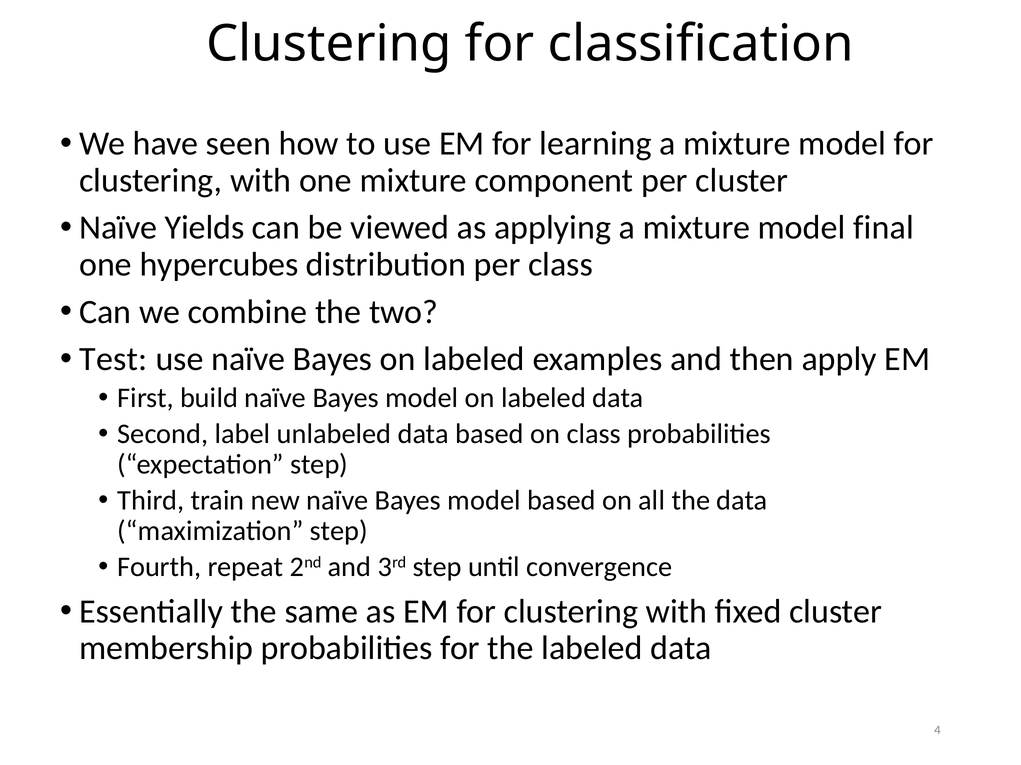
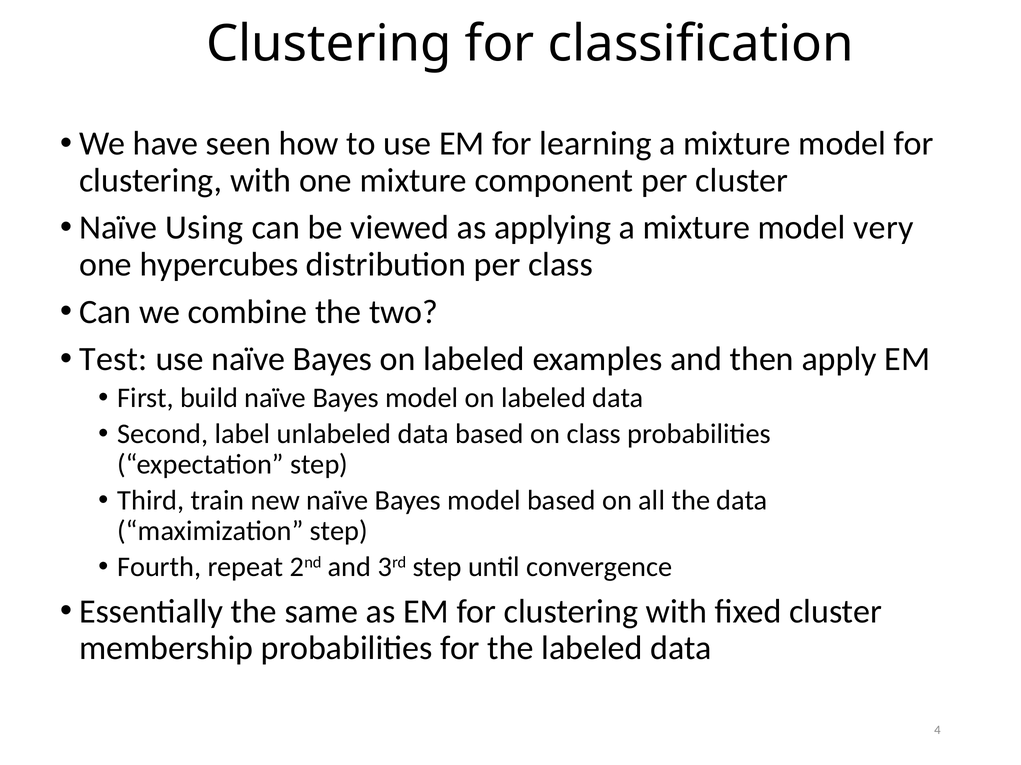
Yields: Yields -> Using (204, 228)
final: final -> very (884, 228)
